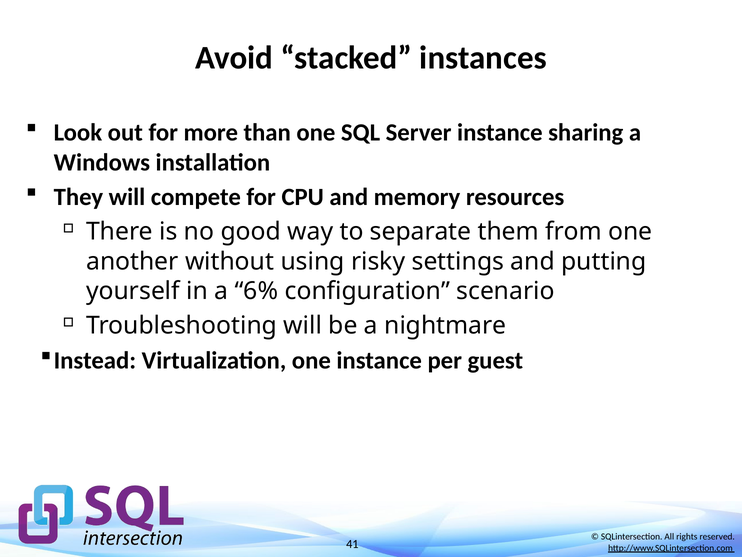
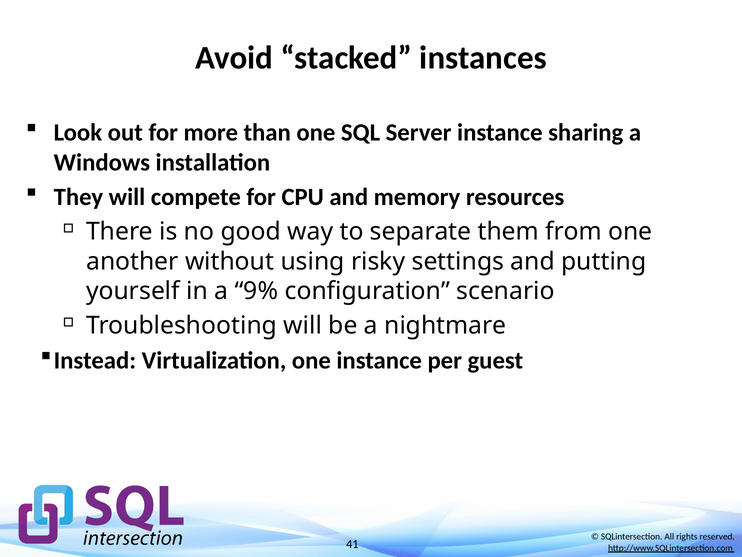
6%: 6% -> 9% (256, 291)
